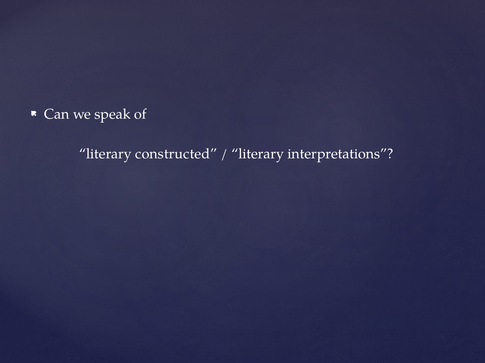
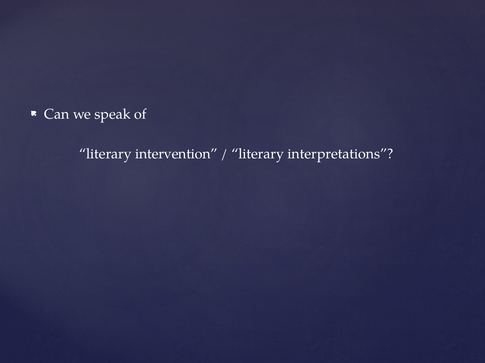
constructed: constructed -> intervention (176, 154)
